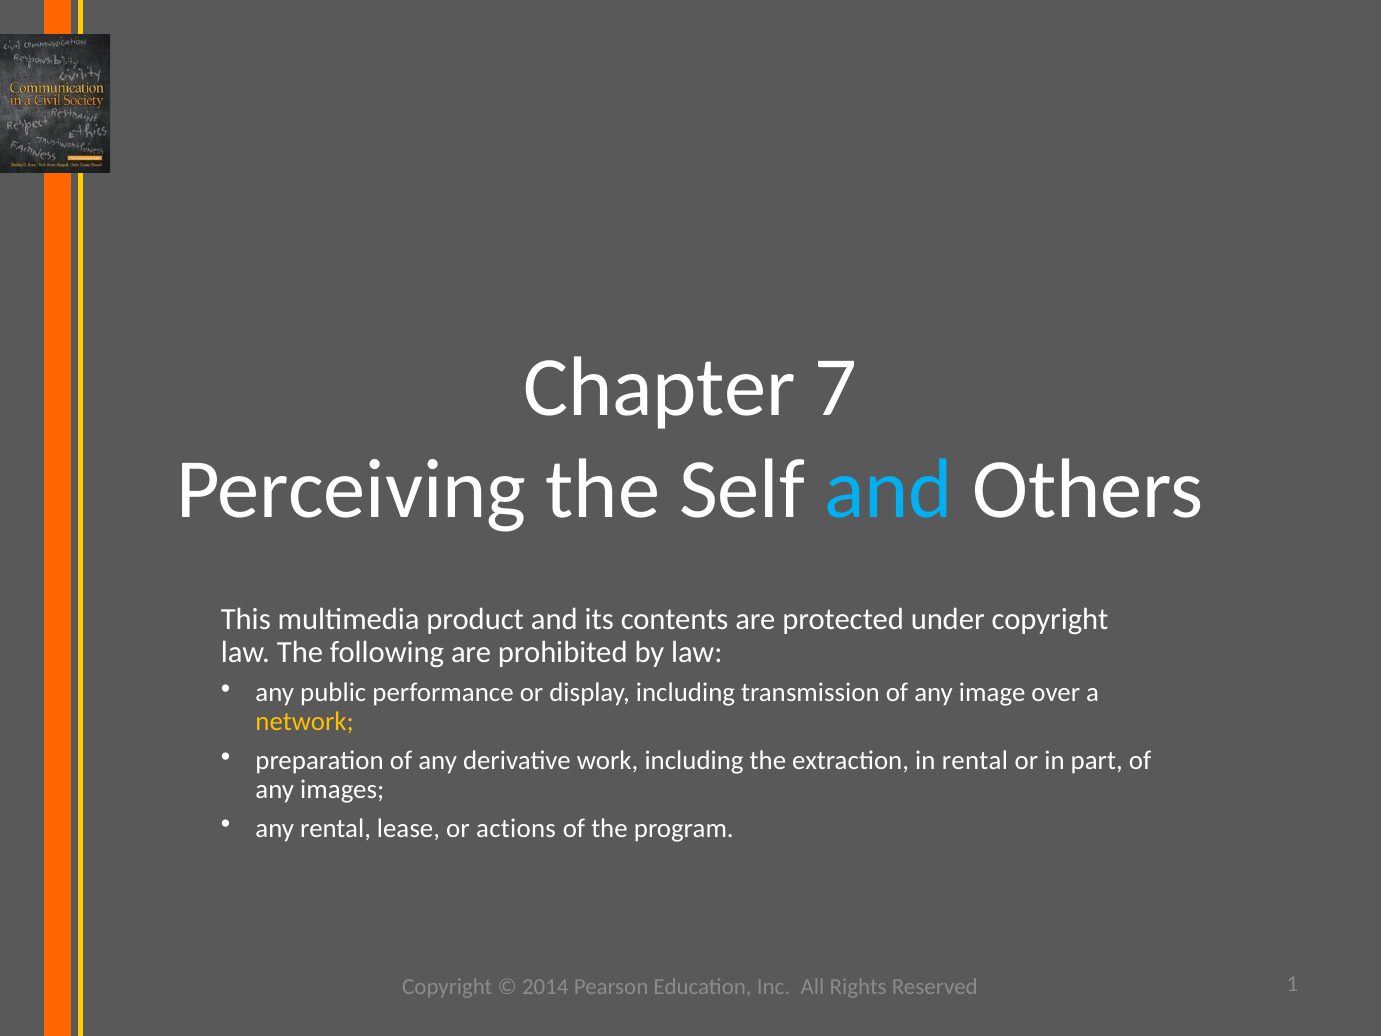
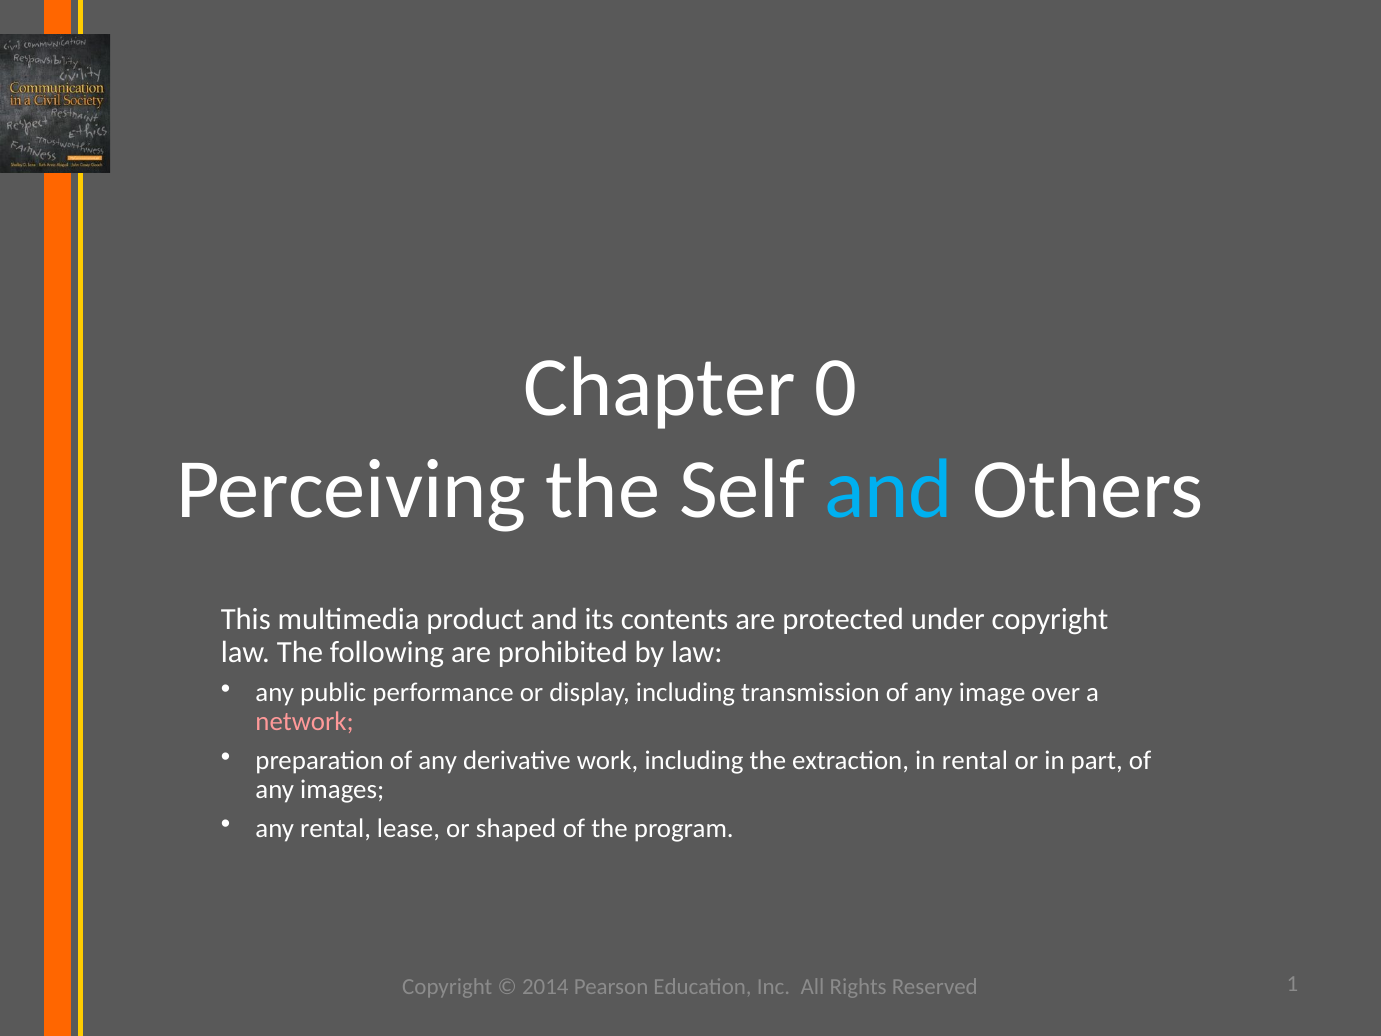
7: 7 -> 0 (836, 388)
network colour: yellow -> pink (305, 722)
actions: actions -> shaped (516, 828)
